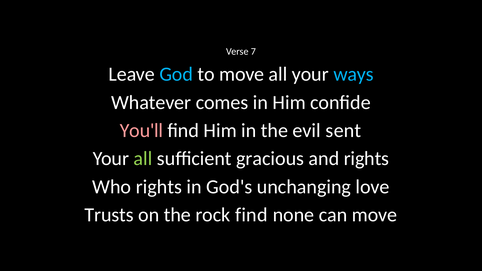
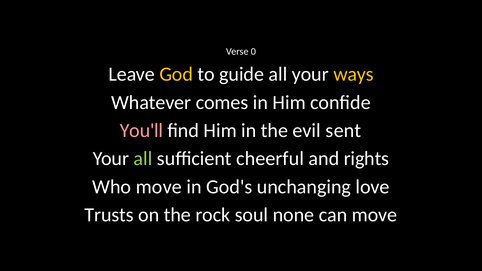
7: 7 -> 0 (253, 52)
God colour: light blue -> yellow (176, 74)
to move: move -> guide (242, 74)
ways colour: light blue -> yellow (354, 74)
gracious: gracious -> cheerful (270, 159)
Who rights: rights -> move (159, 187)
rock find: find -> soul (252, 215)
